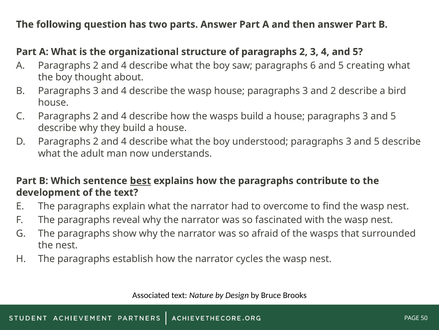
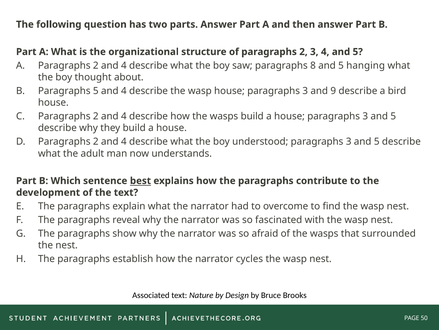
6: 6 -> 8 (313, 65)
creating: creating -> hanging (366, 65)
B Paragraphs 3: 3 -> 5 (96, 91)
and 2: 2 -> 9 (333, 91)
